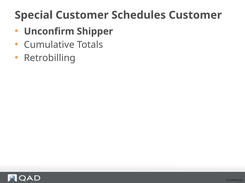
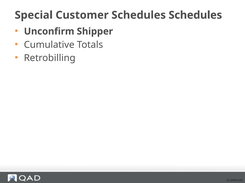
Schedules Customer: Customer -> Schedules (195, 15)
